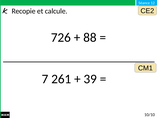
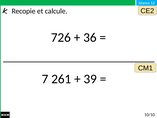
88: 88 -> 36 (90, 37)
